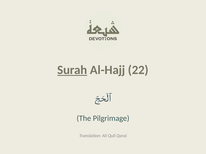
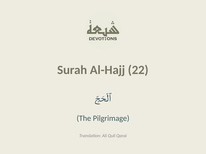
Surah underline: present -> none (72, 70)
